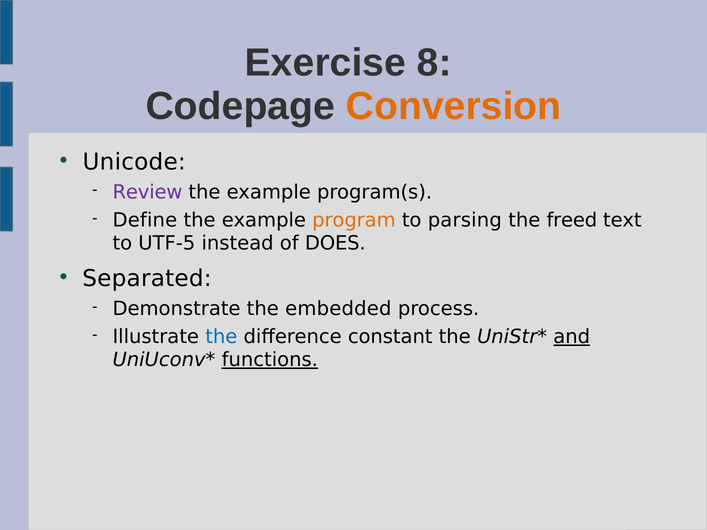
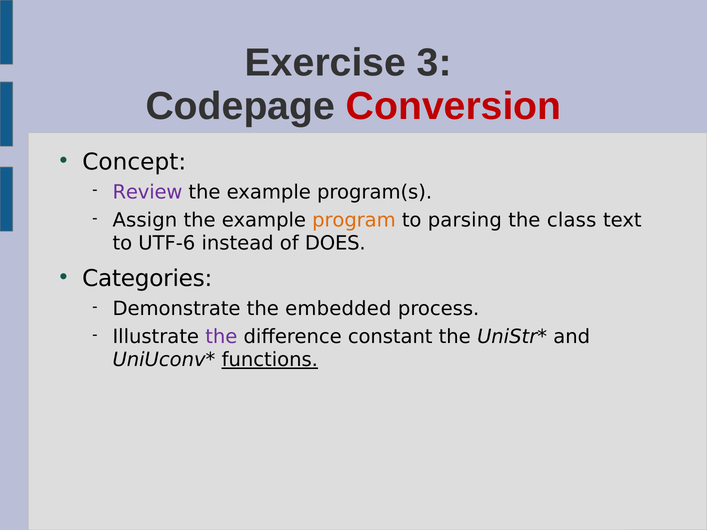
8: 8 -> 3 (434, 63)
Conversion colour: orange -> red (454, 107)
Unicode: Unicode -> Concept (134, 162)
Define: Define -> Assign (145, 220)
freed: freed -> class (572, 220)
UTF-5: UTF-5 -> UTF-6 (167, 243)
Separated: Separated -> Categories (147, 279)
the colour: blue -> purple (221, 337)
and underline: present -> none (572, 337)
